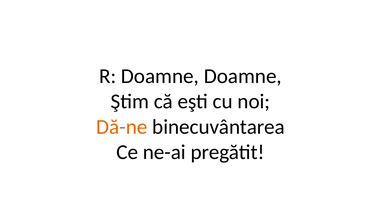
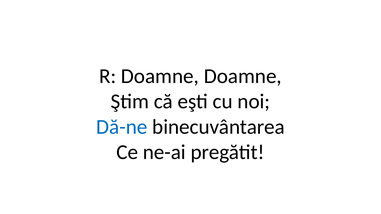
Dă-ne colour: orange -> blue (122, 127)
